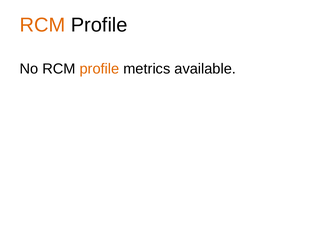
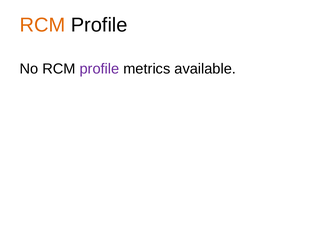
profile colour: orange -> purple (99, 69)
